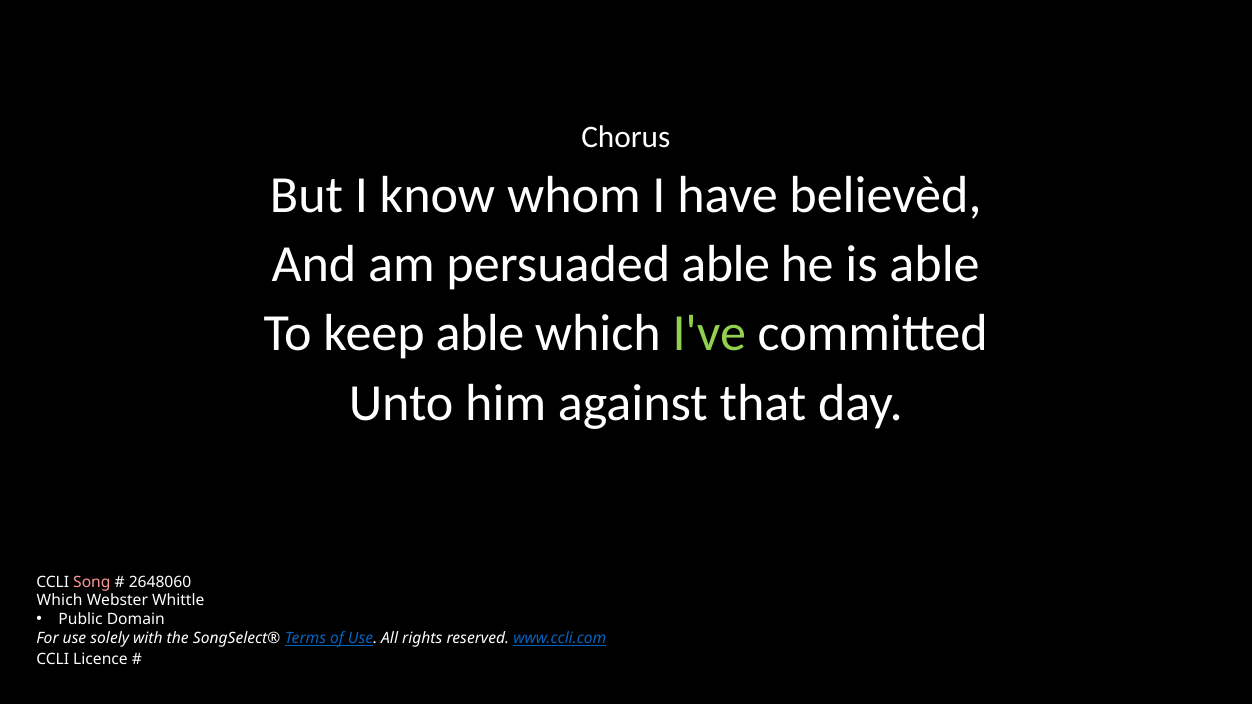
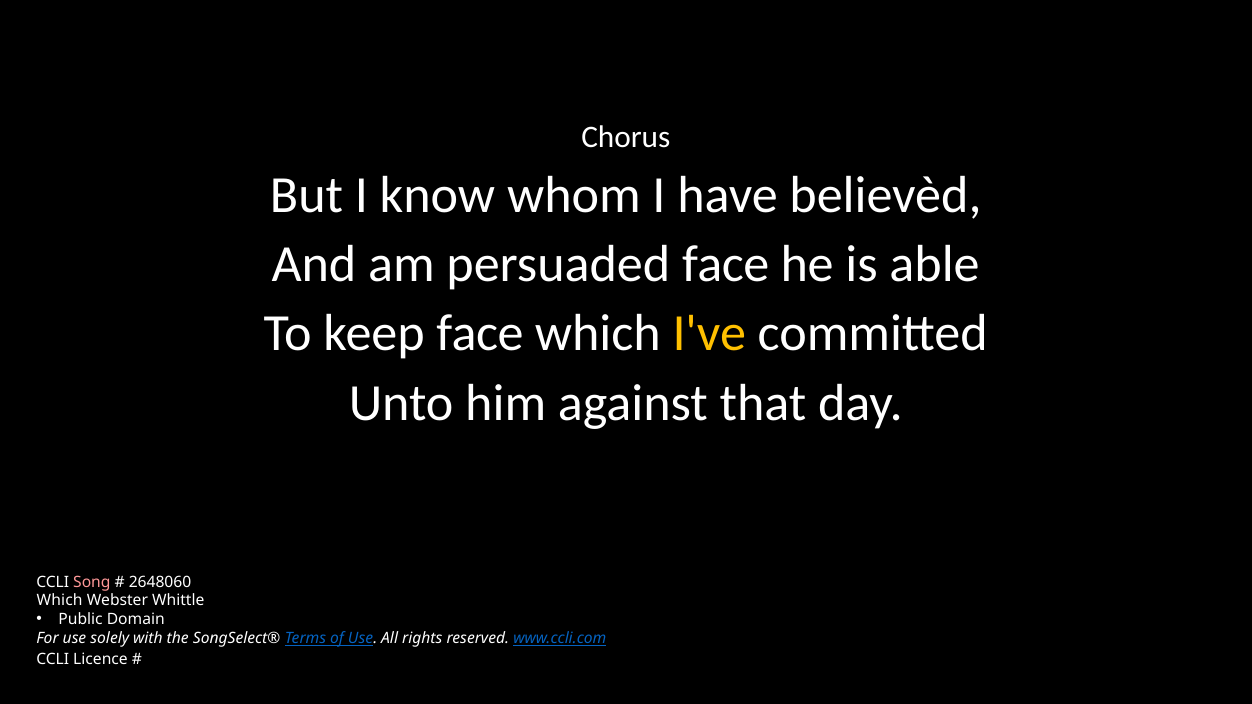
persuaded able: able -> face (726, 264)
keep able: able -> face (480, 334)
I've colour: light green -> yellow (709, 334)
